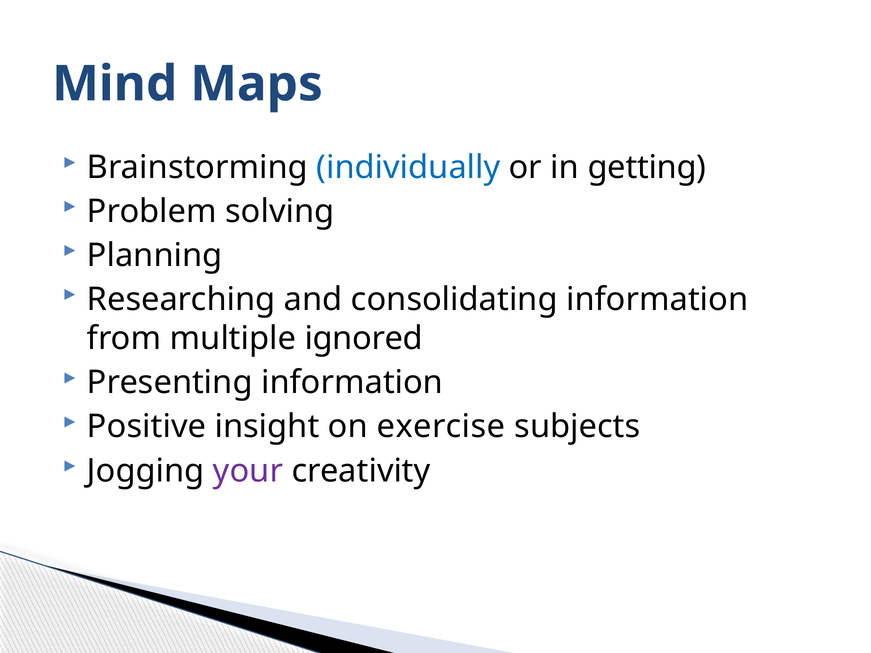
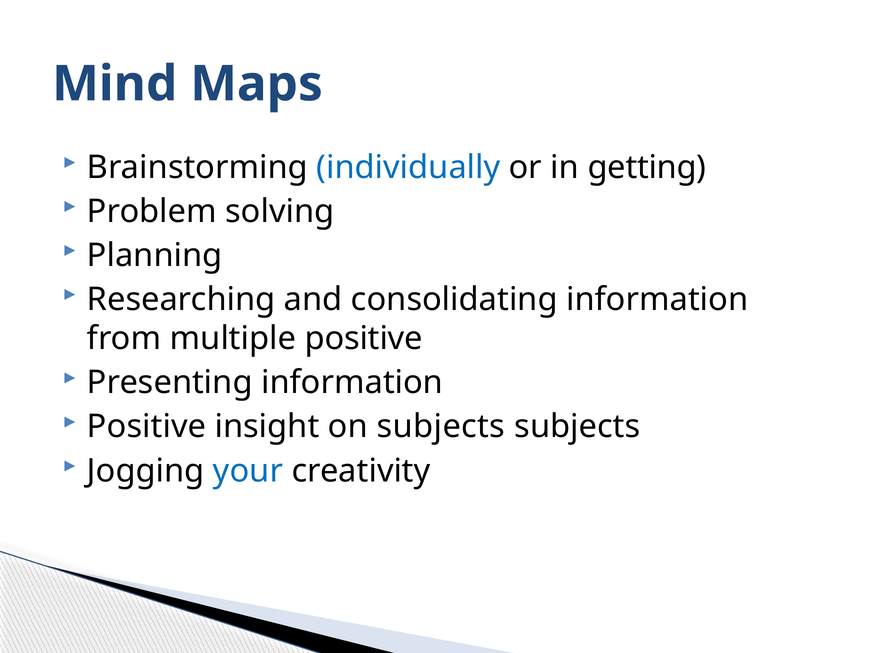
multiple ignored: ignored -> positive (364, 339)
on exercise: exercise -> subjects (441, 427)
your colour: purple -> blue (248, 471)
